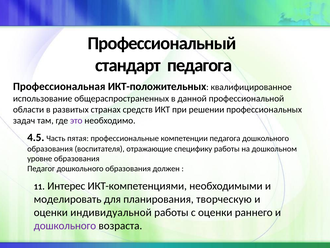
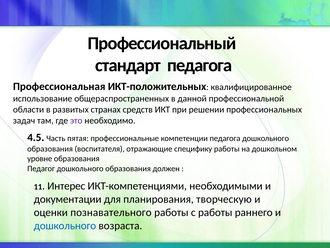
моделировать: моделировать -> документации (68, 199)
индивидуальной: индивидуальной -> познавательного (111, 212)
с оценки: оценки -> работы (215, 212)
дошкольного colour: purple -> blue (65, 225)
